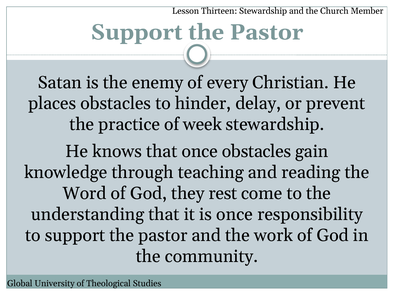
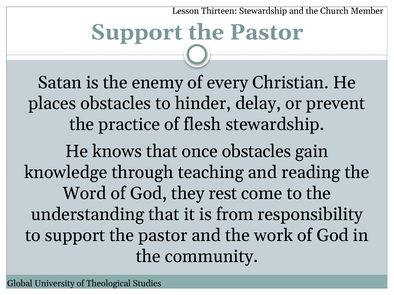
week: week -> flesh (202, 125)
is once: once -> from (235, 215)
